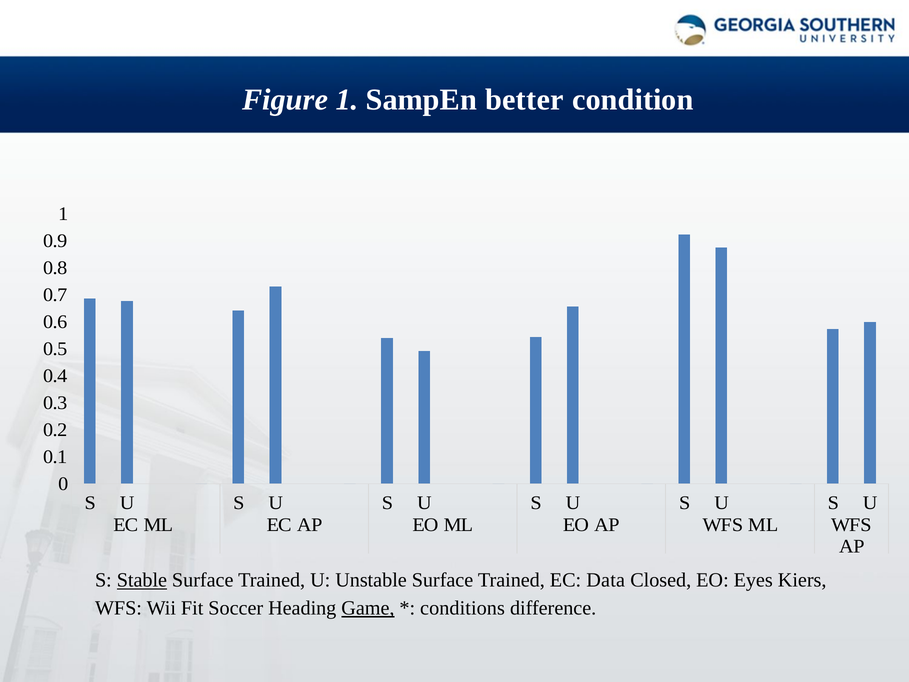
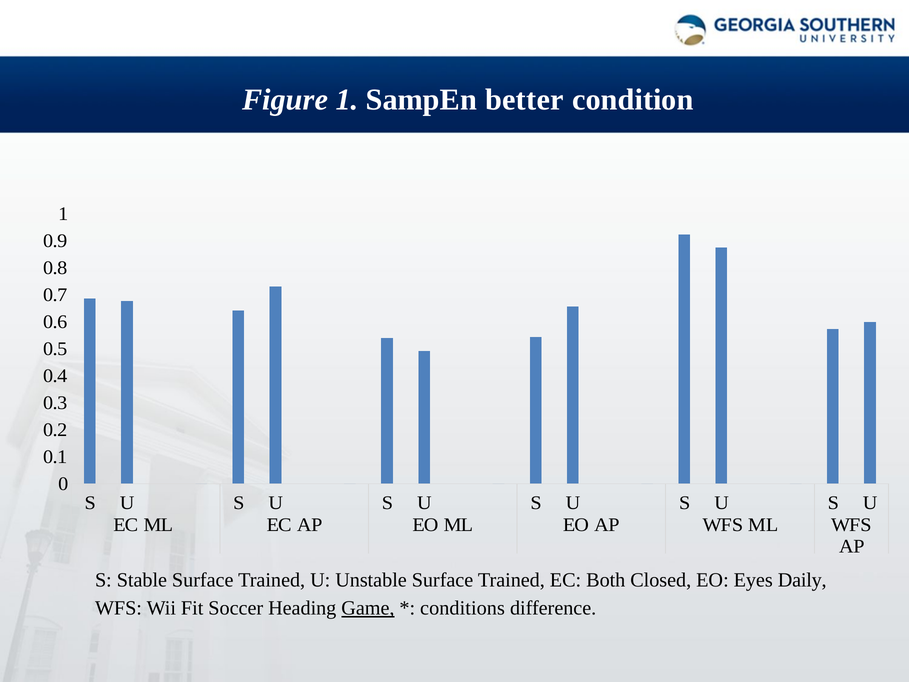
Stable underline: present -> none (142, 580)
Data: Data -> Both (606, 580)
Kiers: Kiers -> Daily (802, 580)
